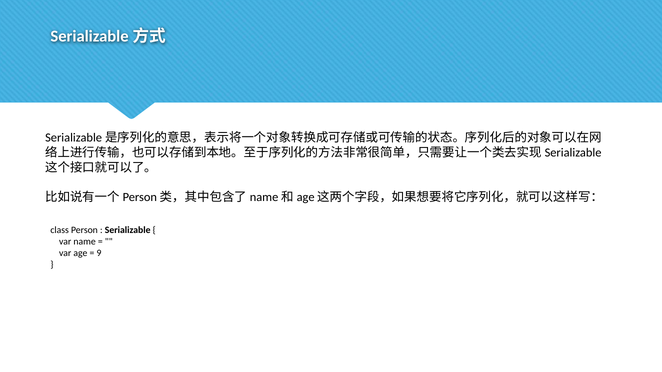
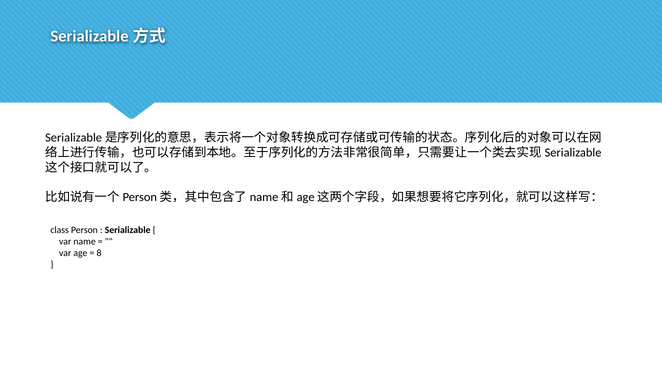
9: 9 -> 8 (99, 253)
